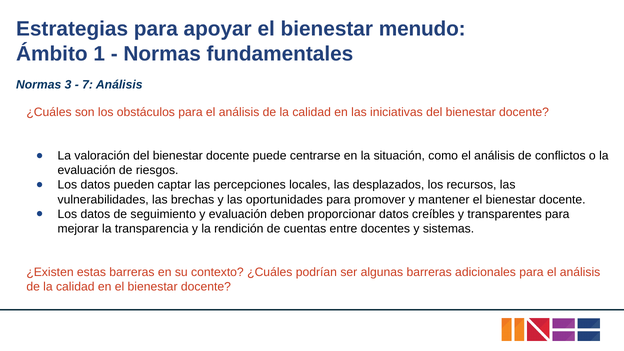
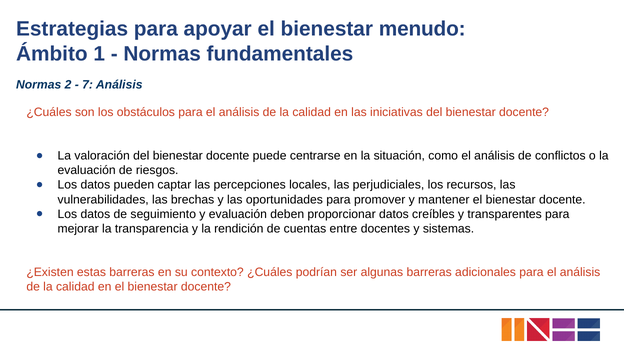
3: 3 -> 2 (68, 85)
desplazados: desplazados -> perjudiciales (388, 185)
